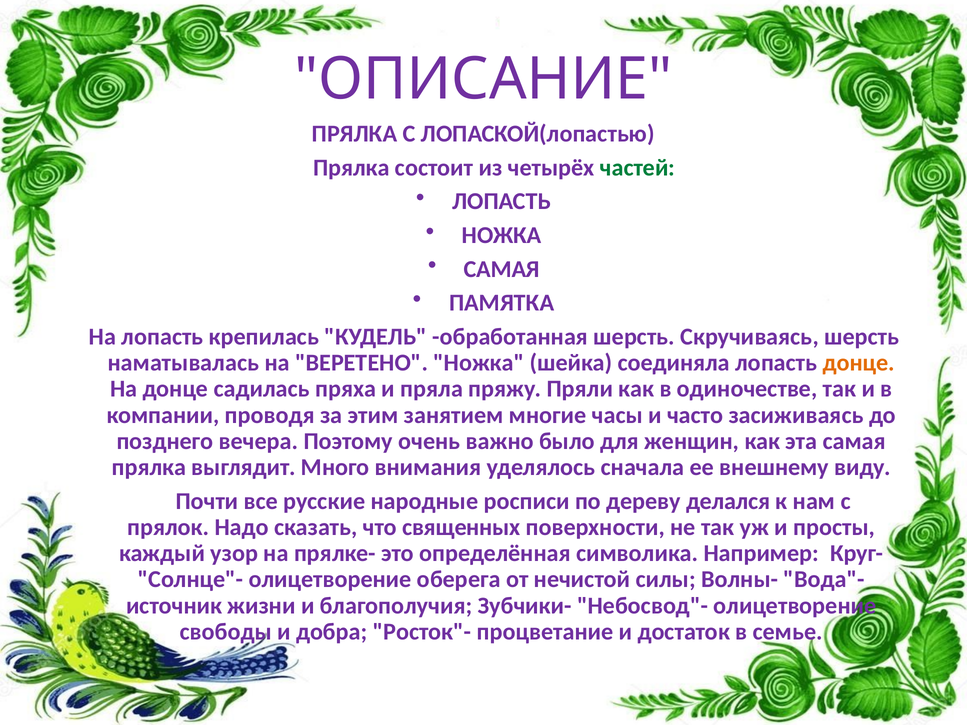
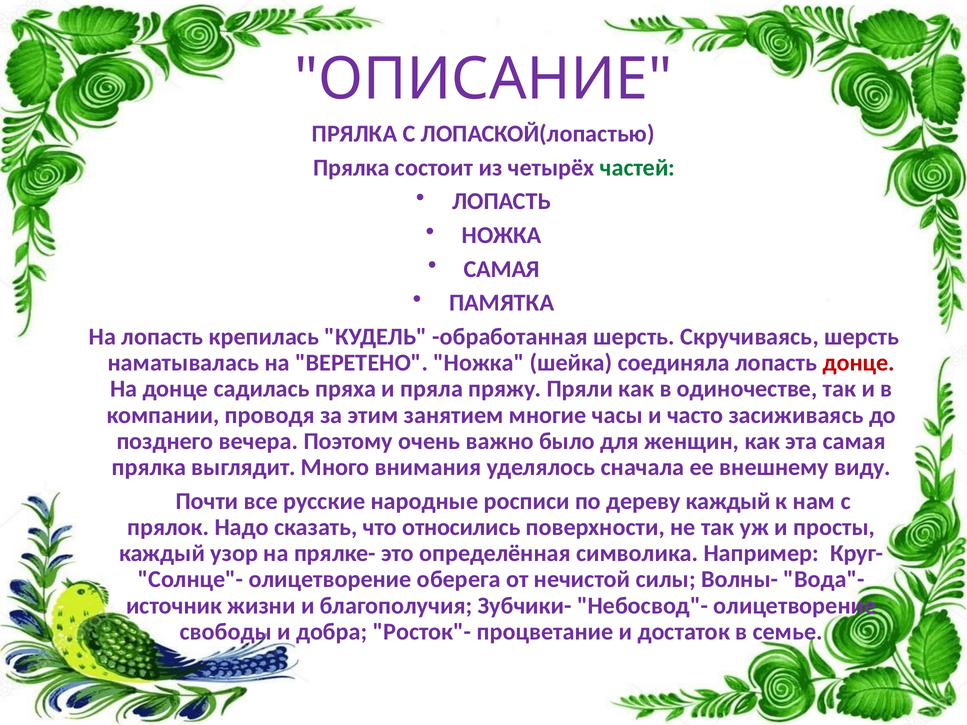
донце colour: orange -> red (859, 363)
дереву делался: делался -> каждый (728, 501)
священных: священных -> относились (461, 527)
